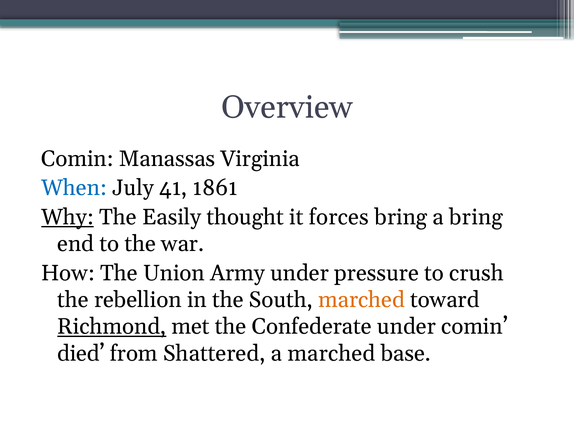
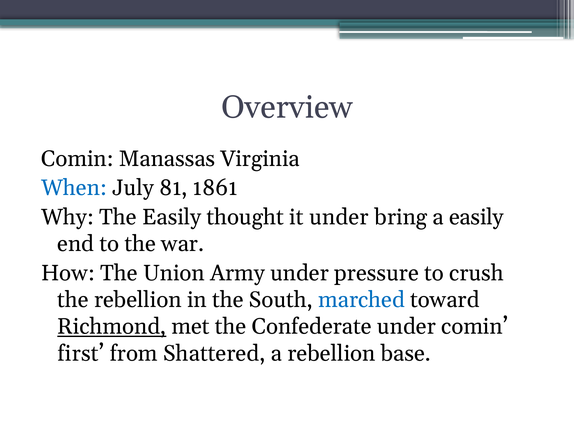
41: 41 -> 81 (173, 188)
Why underline: present -> none (68, 217)
it forces: forces -> under (339, 217)
a bring: bring -> easily (476, 217)
marched colour: orange -> blue (362, 300)
died: died -> first (81, 354)
a marched: marched -> rebellion (331, 354)
